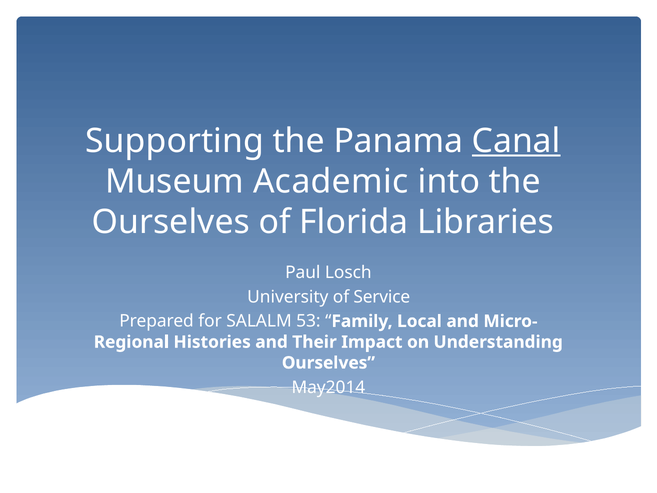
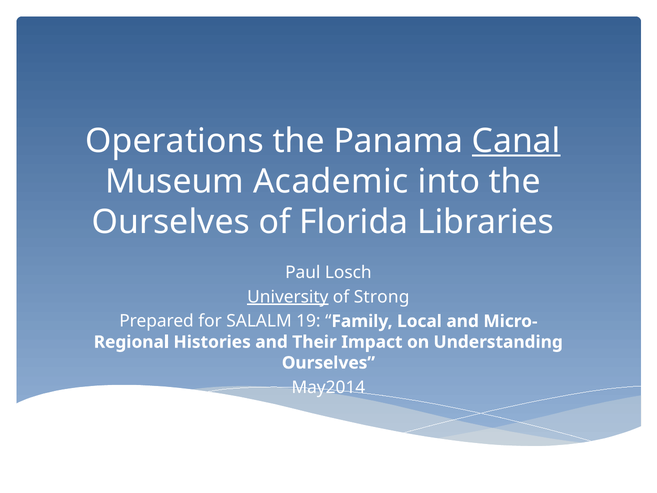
Supporting: Supporting -> Operations (175, 141)
University underline: none -> present (288, 297)
Service: Service -> Strong (382, 297)
53: 53 -> 19 (308, 321)
